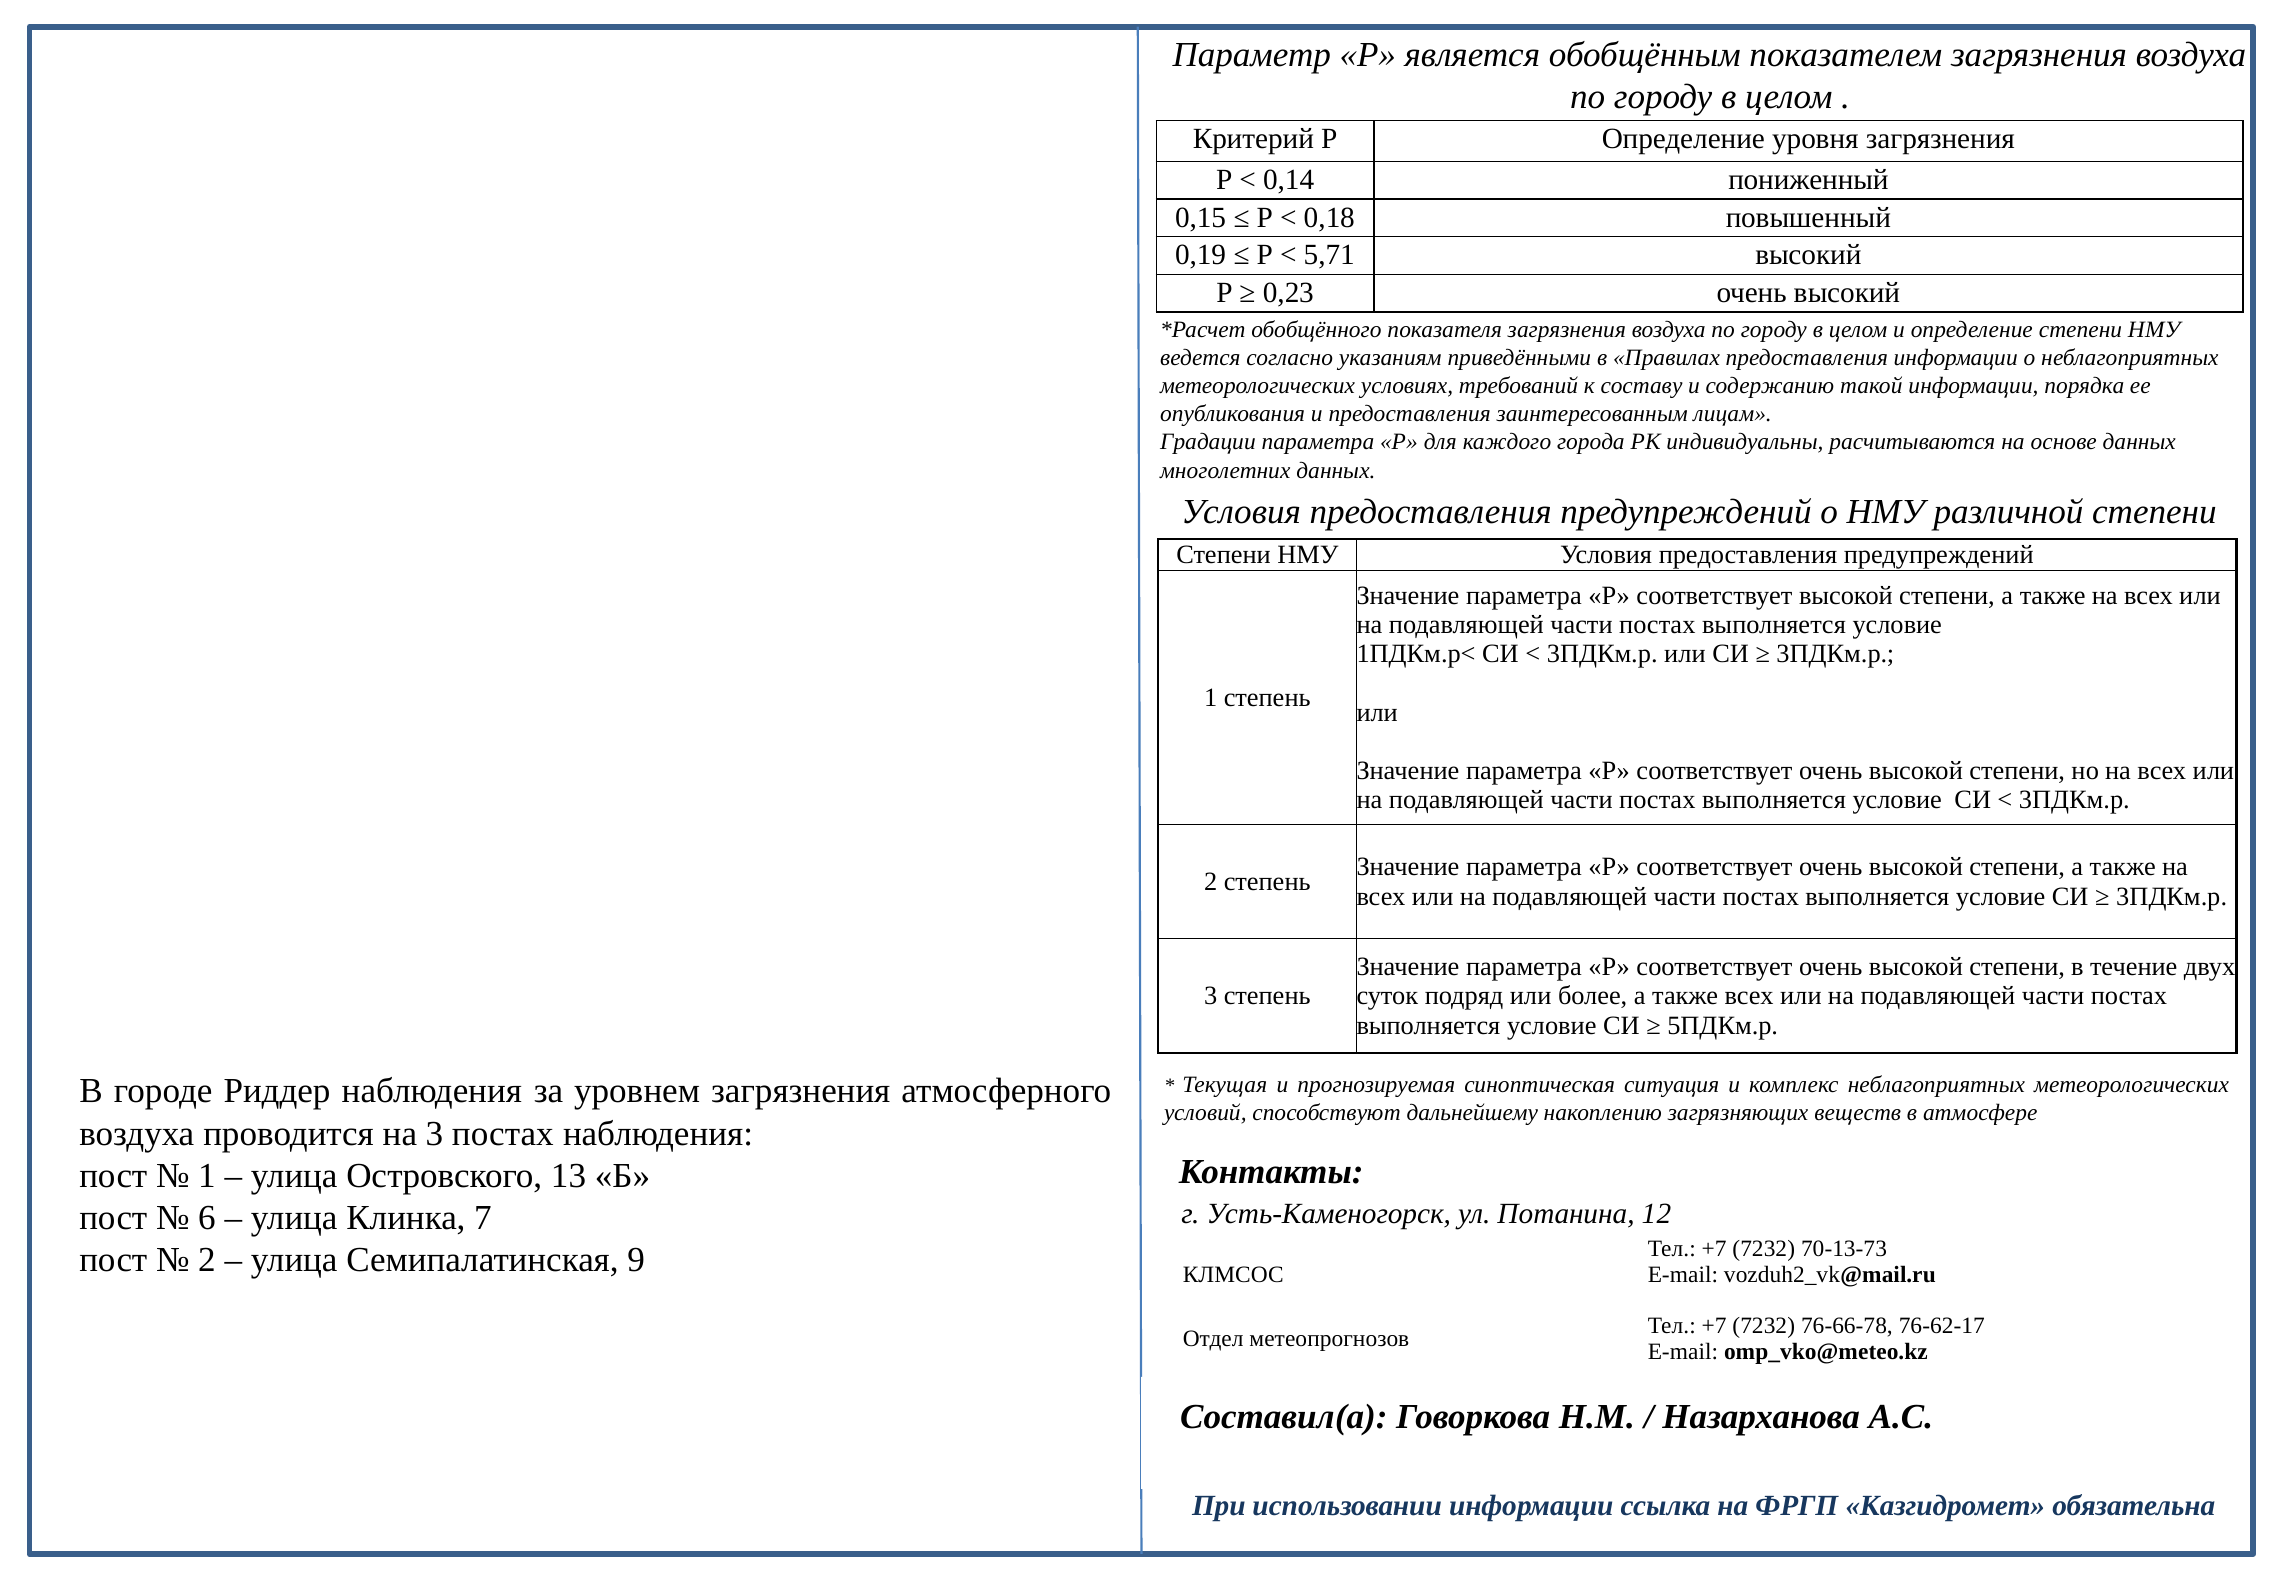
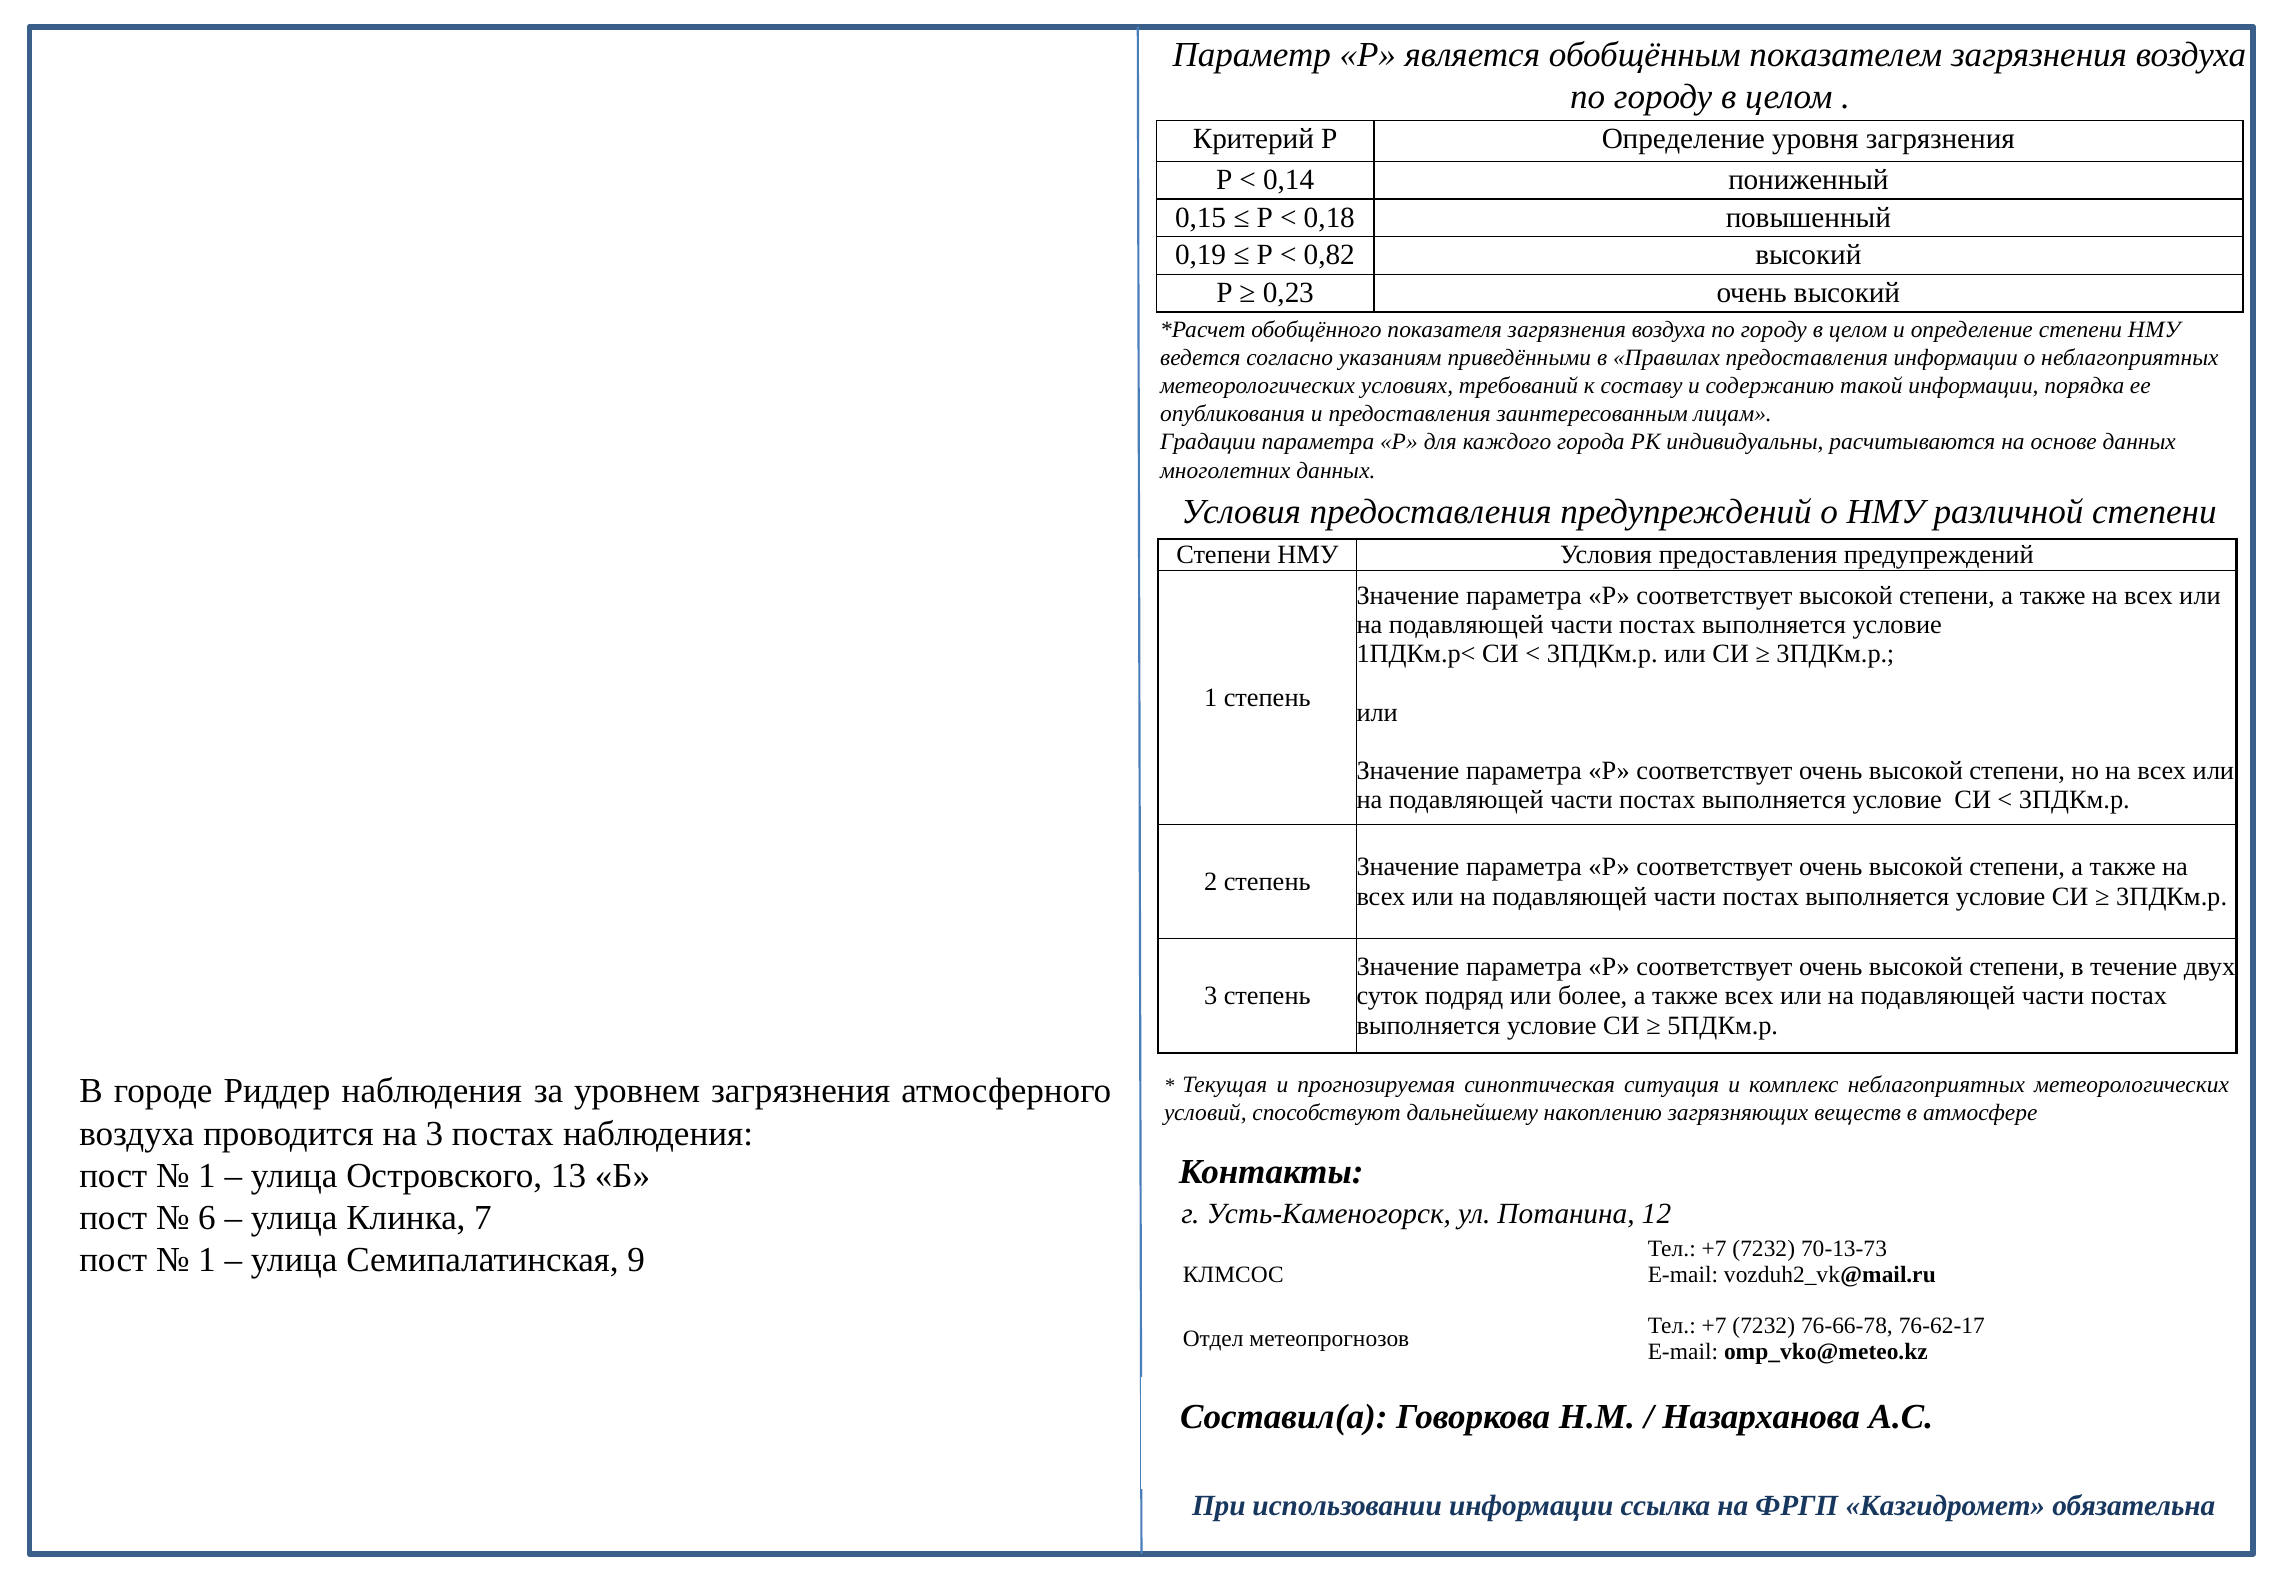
5,71: 5,71 -> 0,82 (1329, 255)
2: 2 -> 1 (207, 1260)
